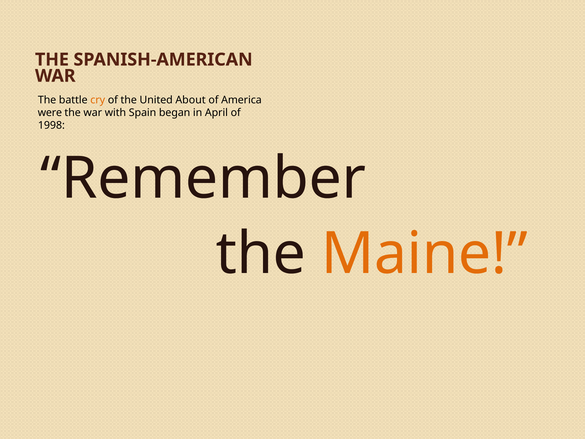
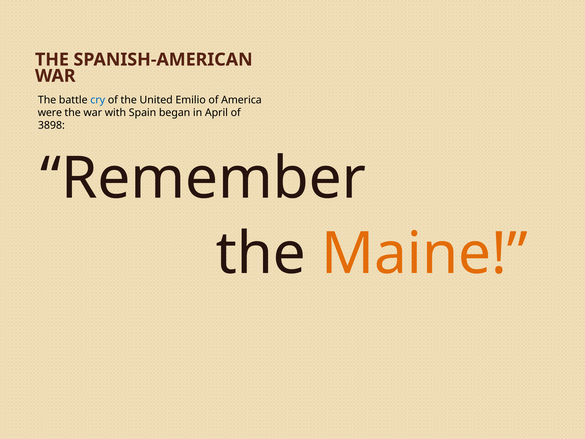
cry colour: orange -> blue (98, 100)
About: About -> Emilio (191, 100)
1998: 1998 -> 3898 (51, 125)
